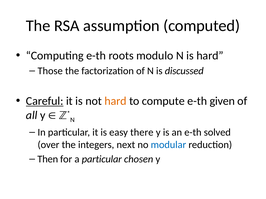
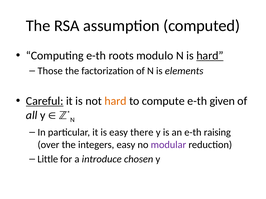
hard underline: none -> present (210, 56)
discussed: discussed -> elements (184, 71)
solved: solved -> raising (217, 133)
integers next: next -> easy (126, 145)
modular colour: blue -> purple (168, 145)
Then: Then -> Little (48, 160)
a particular: particular -> introduce (102, 160)
